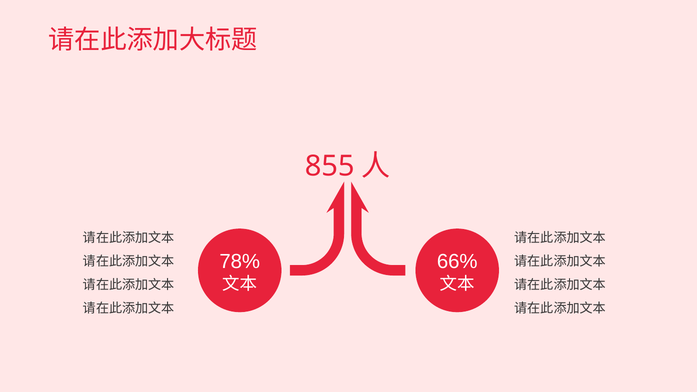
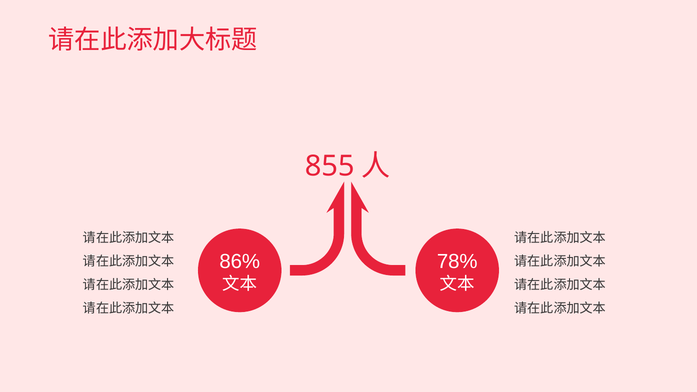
78%: 78% -> 86% (240, 261)
66%: 66% -> 78% (457, 261)
